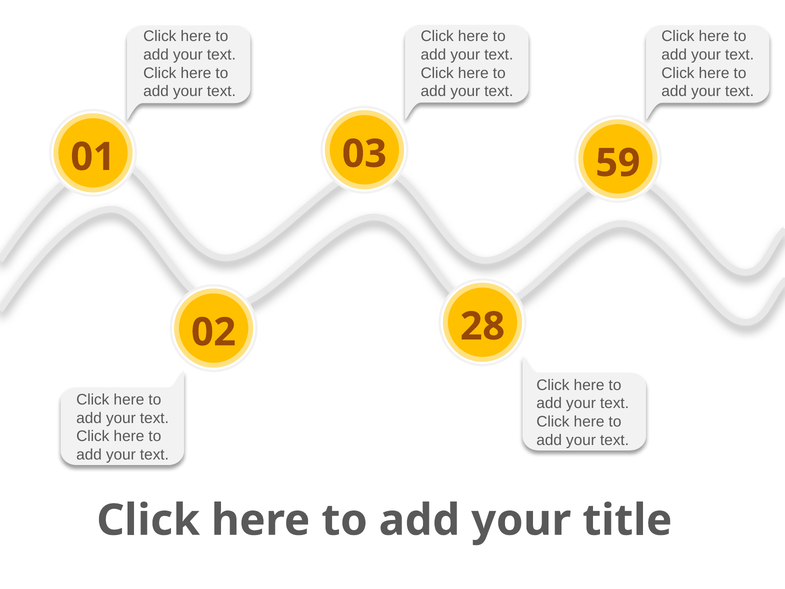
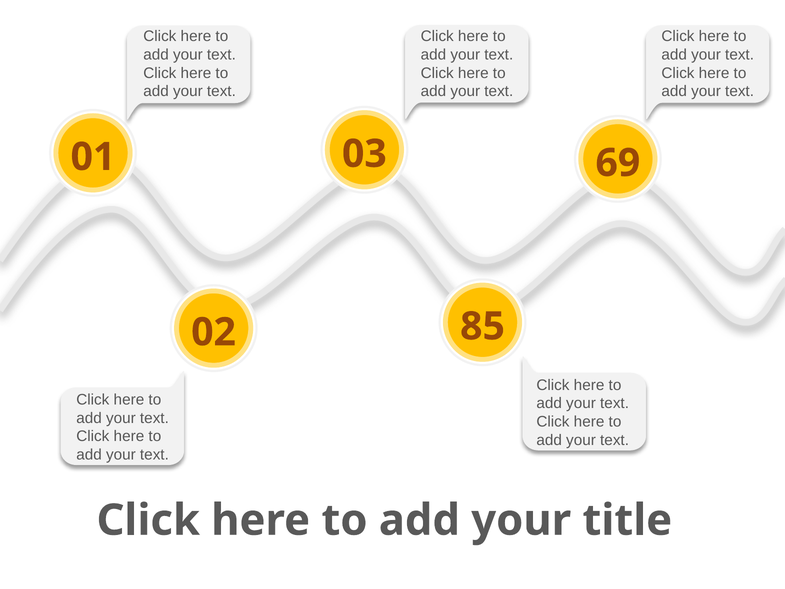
59: 59 -> 69 (618, 163)
28: 28 -> 85 (482, 326)
